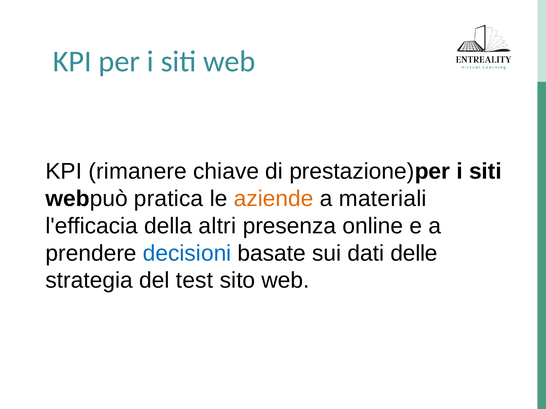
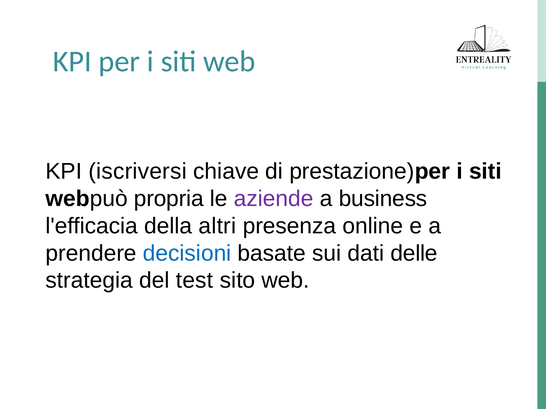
rimanere: rimanere -> iscriversi (138, 172)
pratica: pratica -> propria (169, 199)
aziende colour: orange -> purple (274, 199)
materiali: materiali -> business (383, 199)
